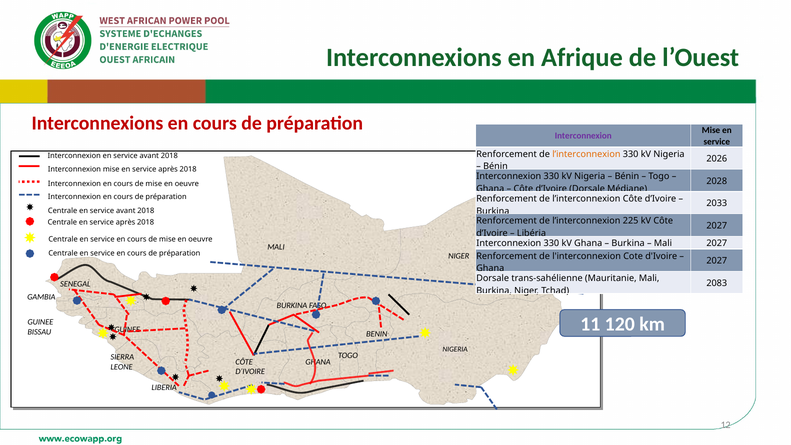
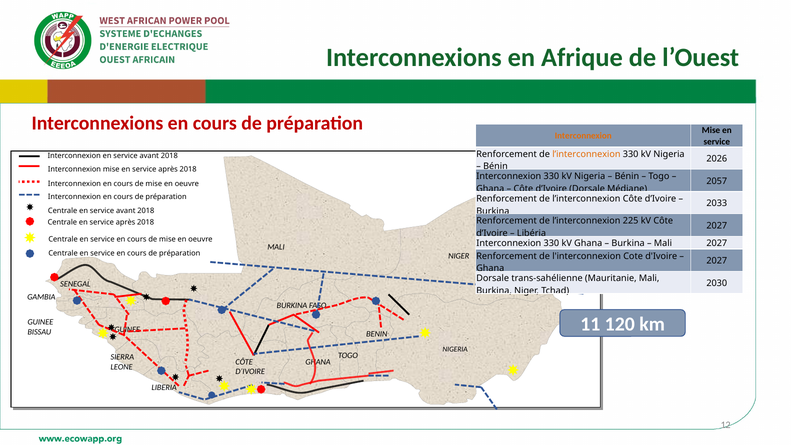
Interconnexion colour: purple -> orange (583, 136)
2028: 2028 -> 2057 (717, 181)
2083: 2083 -> 2030 (717, 283)
